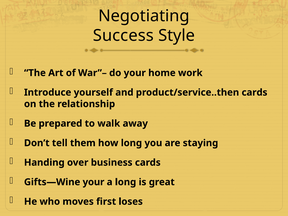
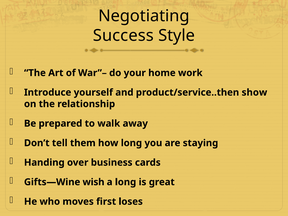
product/service..then cards: cards -> show (254, 92)
Gifts—Wine your: your -> wish (94, 182)
